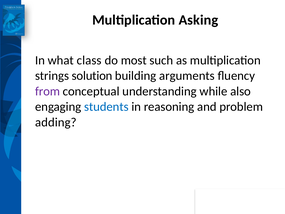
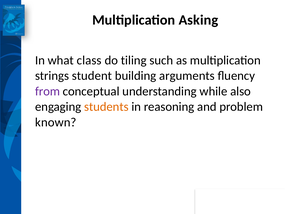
most: most -> tiling (134, 60)
solution: solution -> student (92, 76)
students colour: blue -> orange (106, 107)
adding: adding -> known (56, 122)
